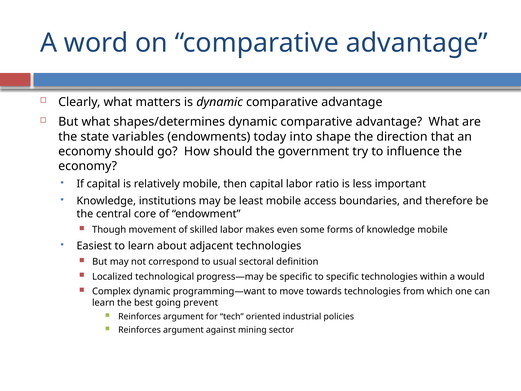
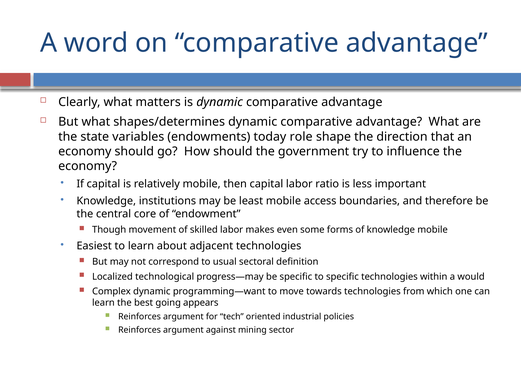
into: into -> role (301, 137)
prevent: prevent -> appears (201, 303)
